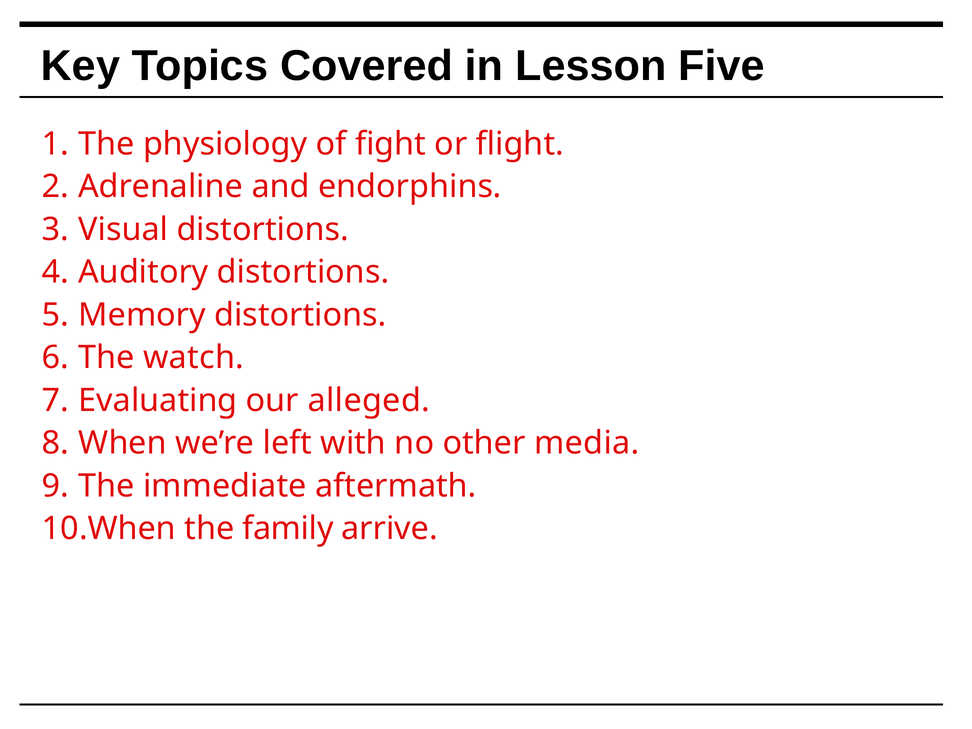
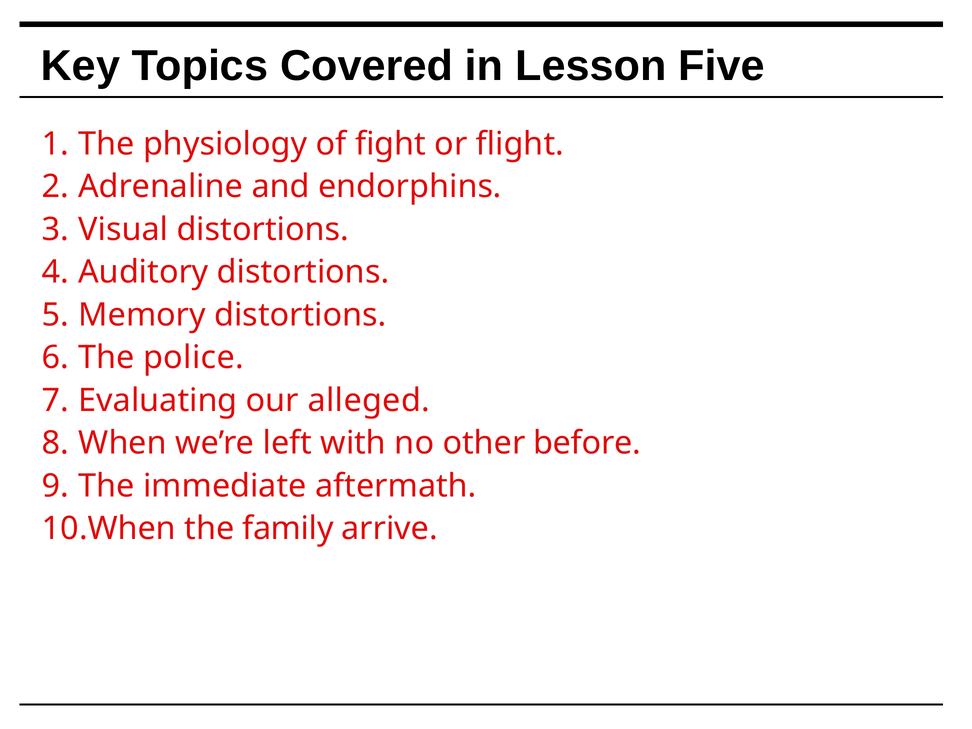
watch: watch -> police (194, 358)
media: media -> before (587, 443)
